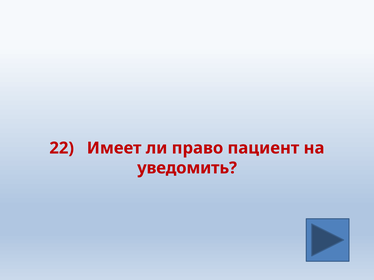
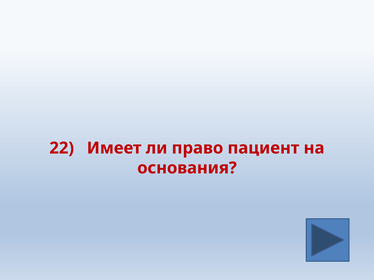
уведомить: уведомить -> основания (187, 168)
